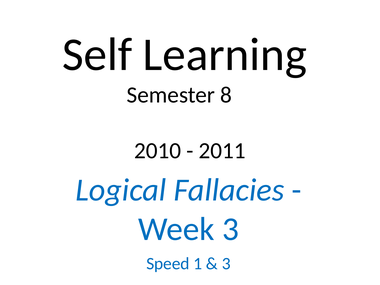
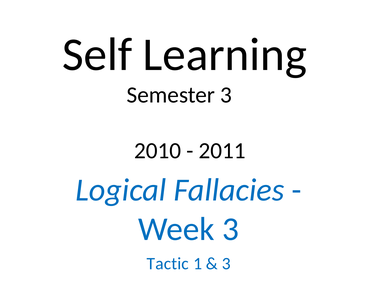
Semester 8: 8 -> 3 (226, 95)
Speed: Speed -> Tactic (168, 264)
